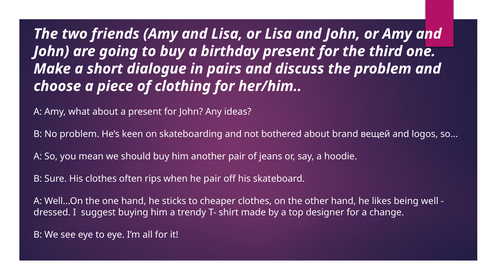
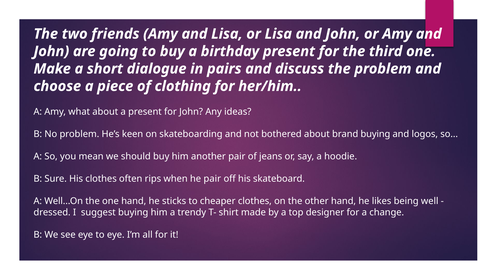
brand вещей: вещей -> buying (375, 134)
